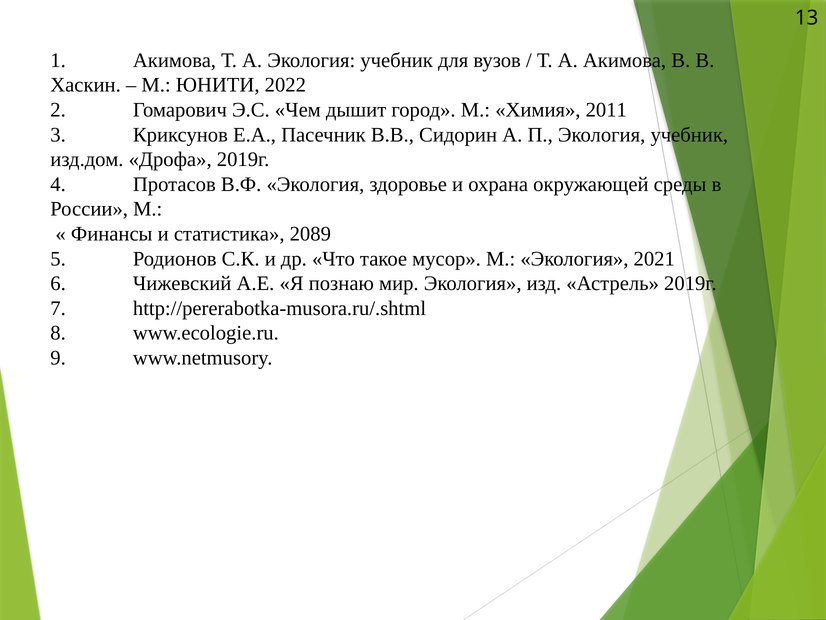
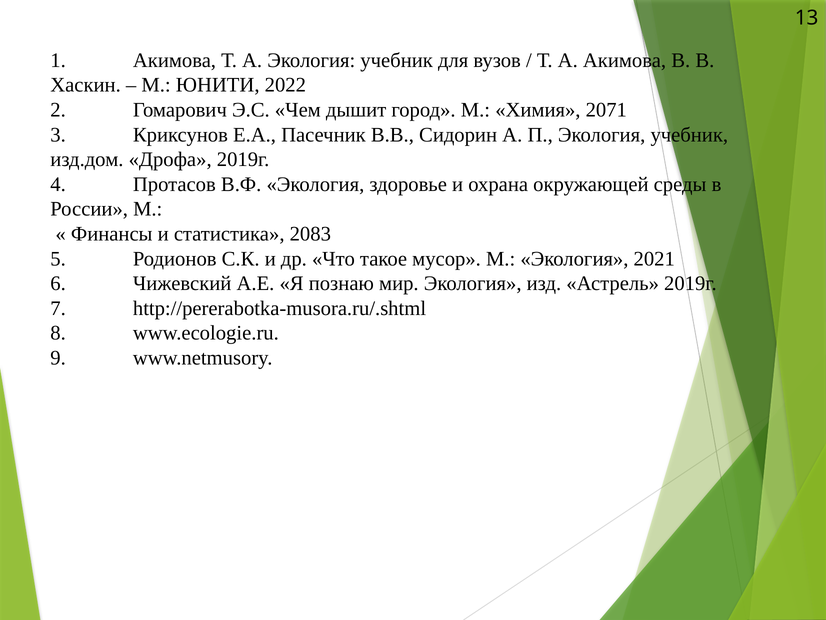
2011: 2011 -> 2071 (606, 110)
2089: 2089 -> 2083 (310, 234)
